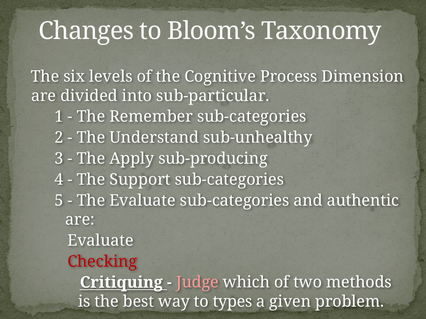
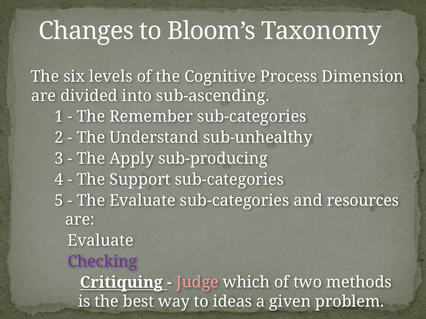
sub-particular: sub-particular -> sub-ascending (213, 96)
authentic: authentic -> resources (363, 201)
Checking colour: red -> purple (102, 262)
types: types -> ideas (232, 302)
